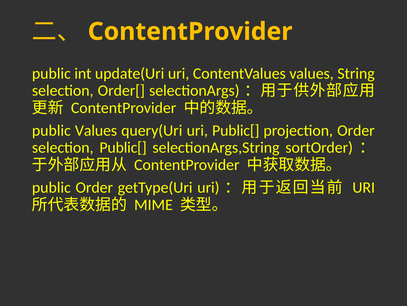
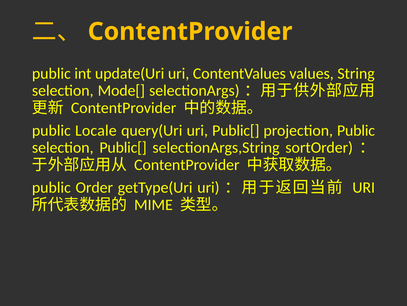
Order[: Order[ -> Mode[ (121, 90)
public Values: Values -> Locale (96, 130)
projection Order: Order -> Public (356, 130)
